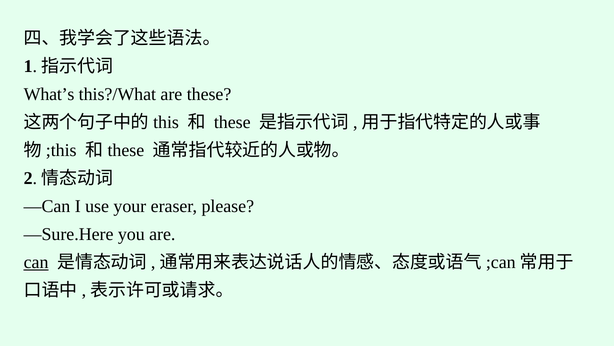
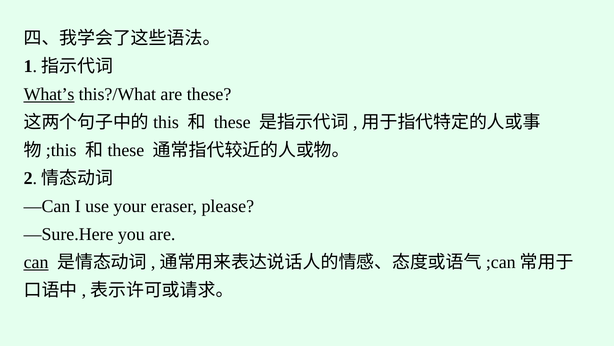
What’s underline: none -> present (49, 94)
